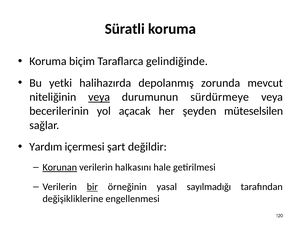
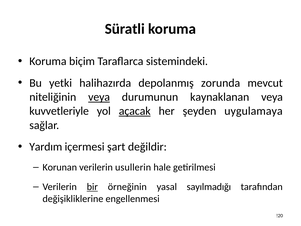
gelindiğinde: gelindiğinde -> sistemindeki (177, 61)
sürdürmeye: sürdürmeye -> kaynaklanan (220, 97)
becerilerinin: becerilerinin -> kuvvetleriyle (59, 111)
açacak underline: none -> present (135, 111)
müteselsilen: müteselsilen -> uygulamaya (253, 111)
Korunan underline: present -> none (60, 167)
halkasını: halkasını -> usullerin (133, 167)
